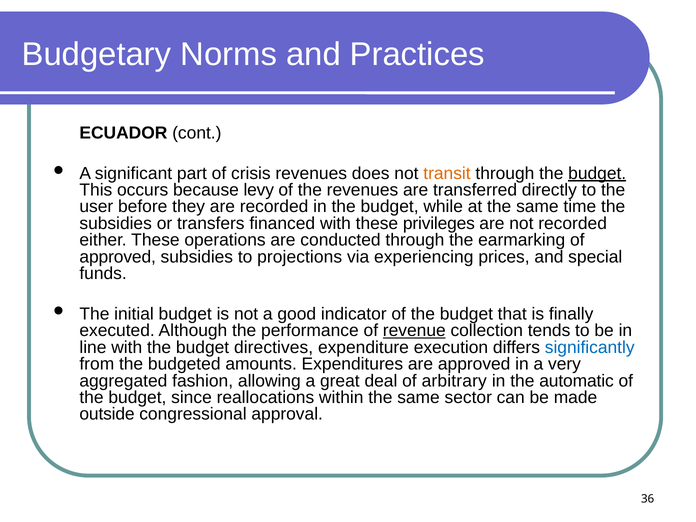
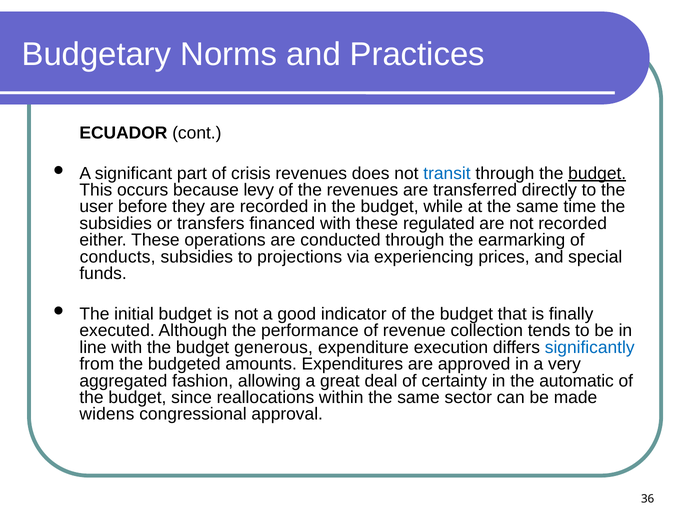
transit colour: orange -> blue (447, 173)
privileges: privileges -> regulated (439, 223)
approved: approved -> conducts (118, 257)
revenue underline: present -> none (414, 331)
directives: directives -> generous (274, 347)
arbitrary: arbitrary -> certainty (454, 381)
outside: outside -> widens (107, 414)
